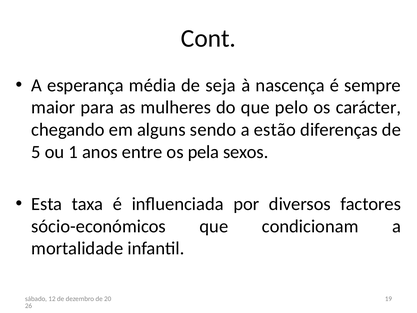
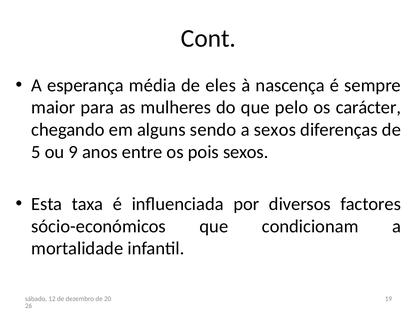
seja: seja -> eles (221, 85)
a estão: estão -> sexos (275, 130)
1: 1 -> 9 (73, 152)
pela: pela -> pois (203, 152)
